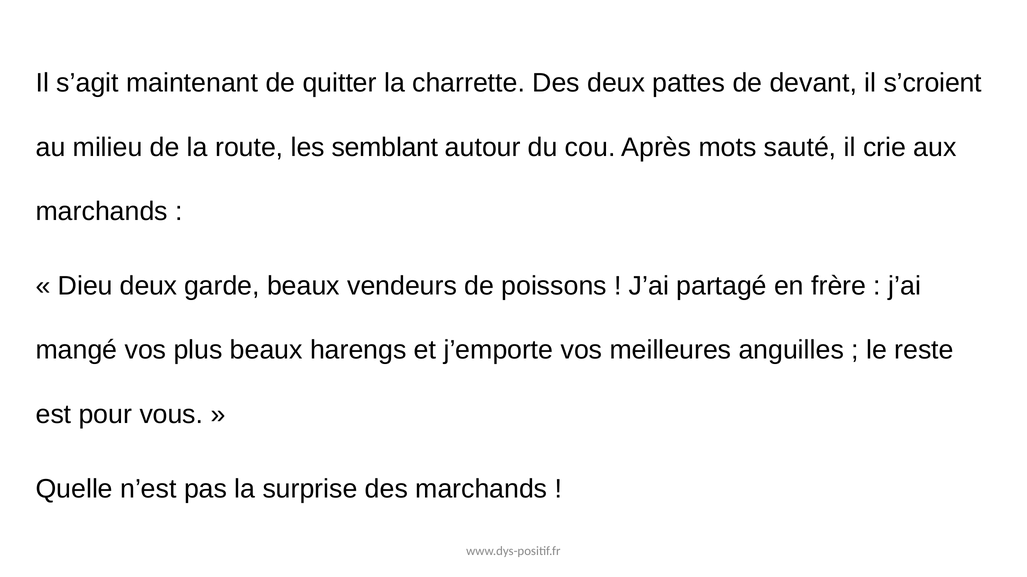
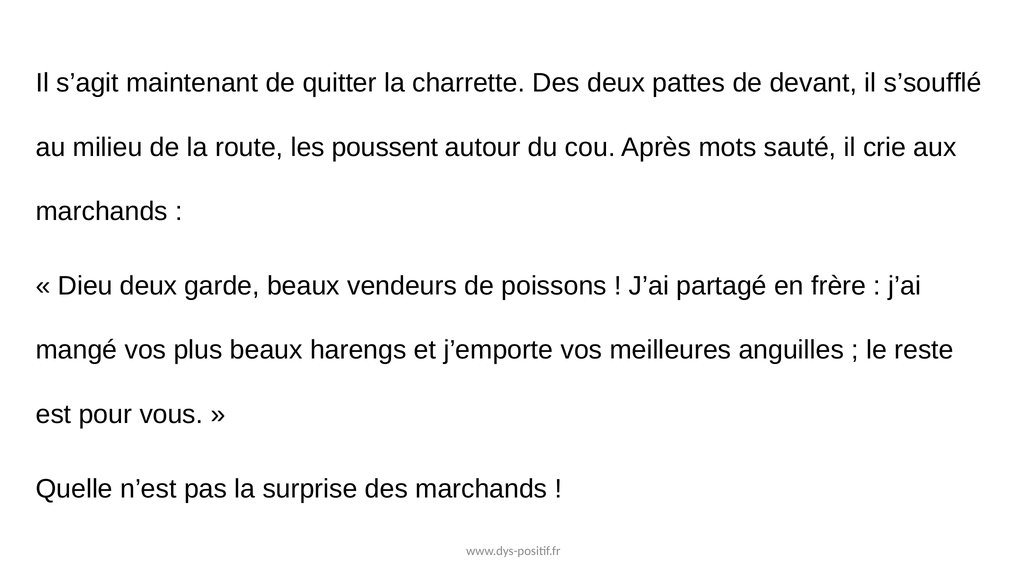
s’croient: s’croient -> s’soufflé (933, 83)
semblant: semblant -> poussent (385, 147)
